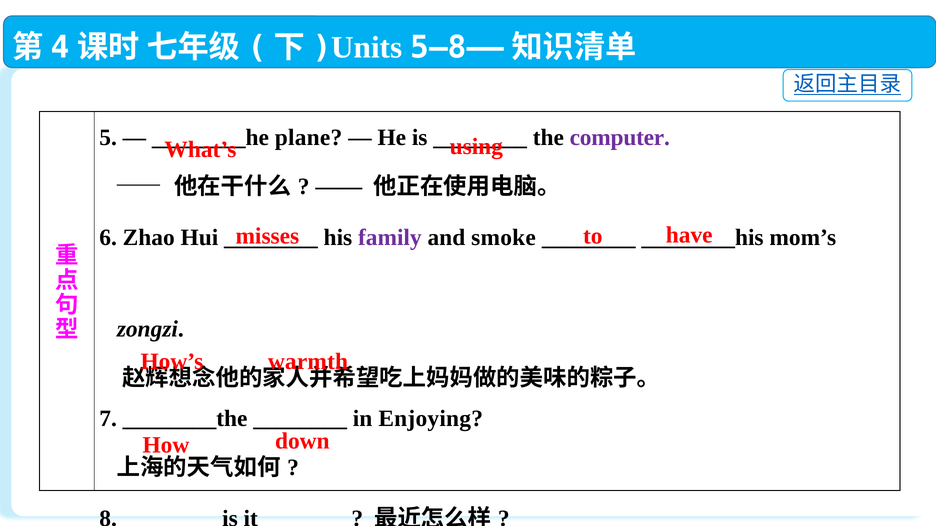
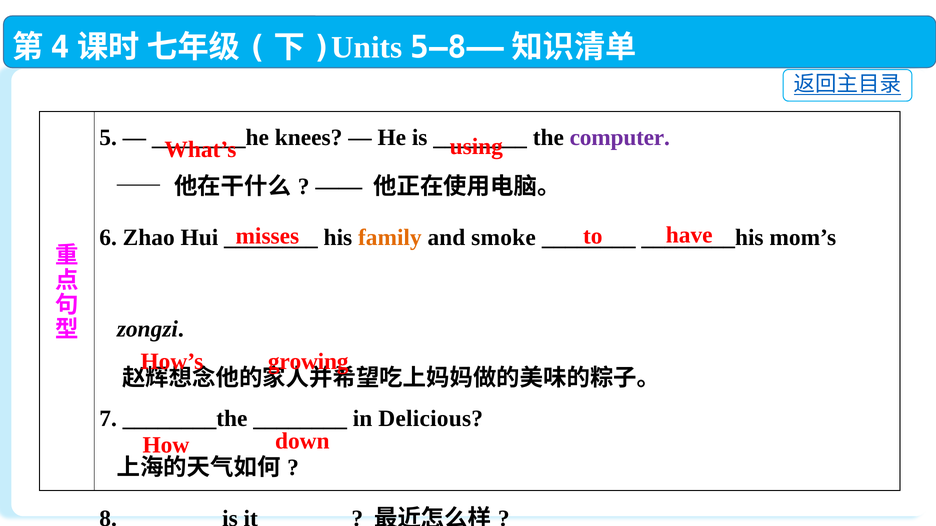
plane: plane -> knees (309, 138)
family colour: purple -> orange (390, 238)
warmth: warmth -> growing (308, 362)
Enjoying: Enjoying -> Delicious (431, 419)
